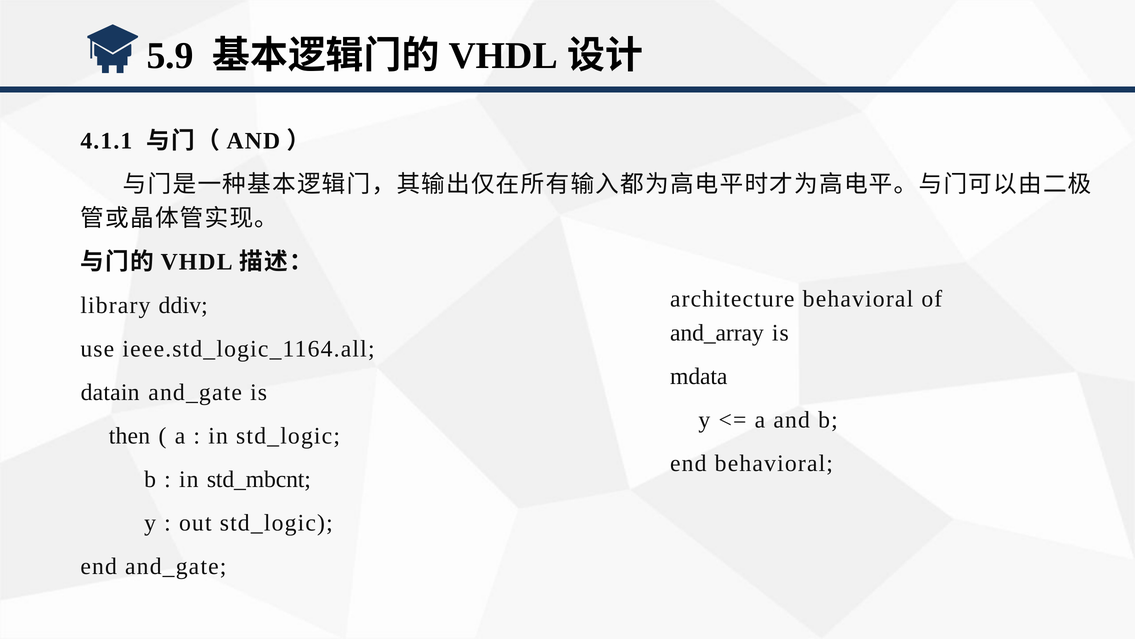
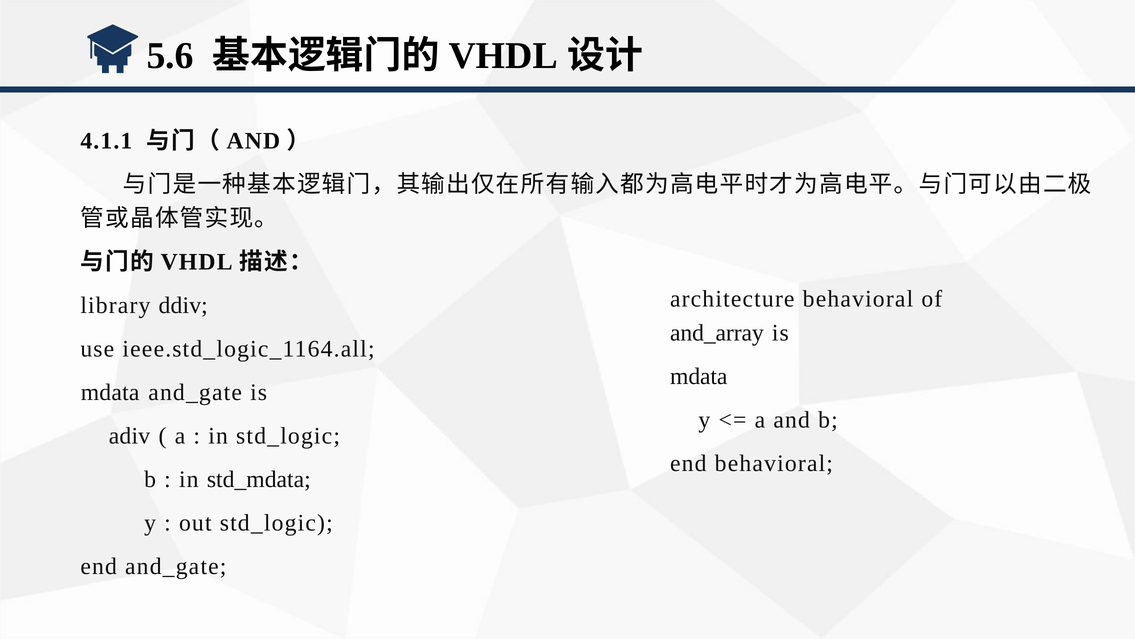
5.9: 5.9 -> 5.6 (170, 56)
datain: datain -> mdata (110, 392)
then: then -> adiv (129, 436)
std_mbcnt: std_mbcnt -> std_mdata (259, 479)
